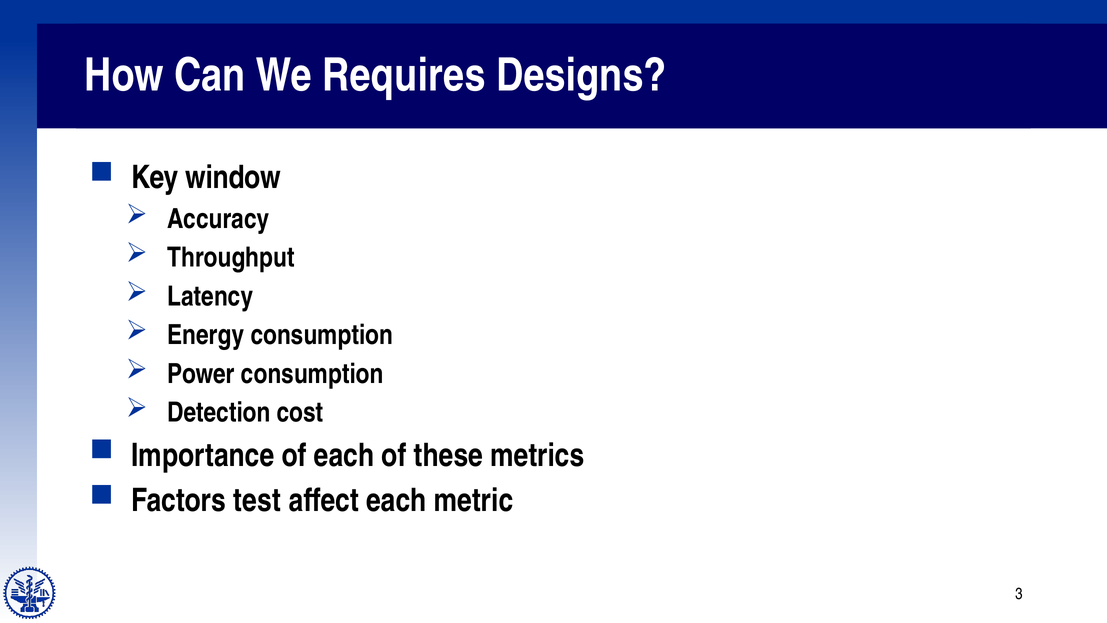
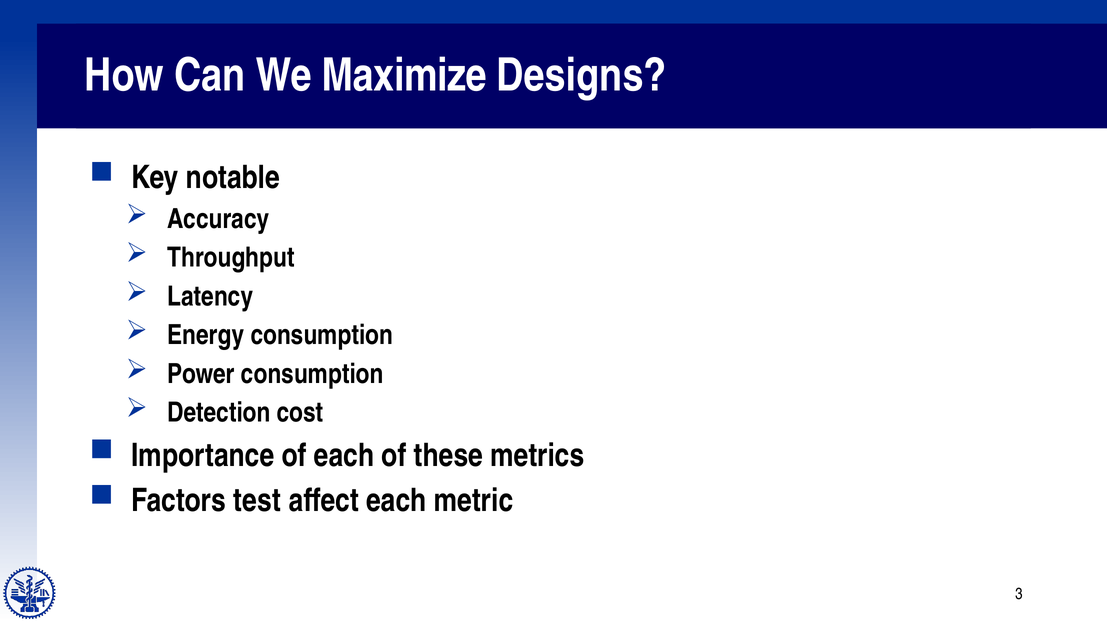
Requires: Requires -> Maximize (404, 76)
window: window -> notable (233, 178)
